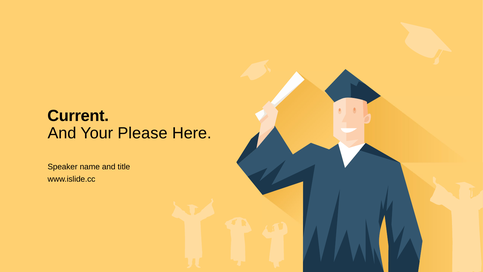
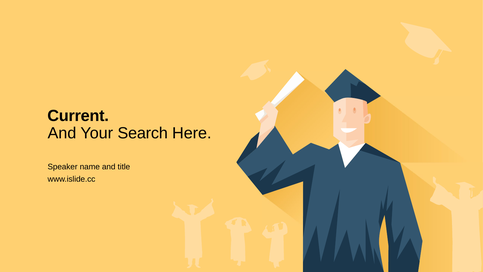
Please: Please -> Search (143, 133)
